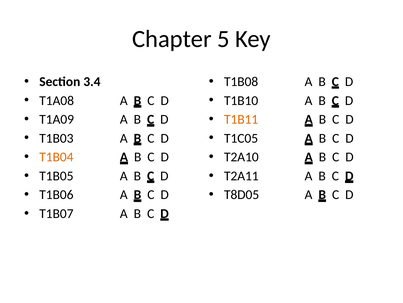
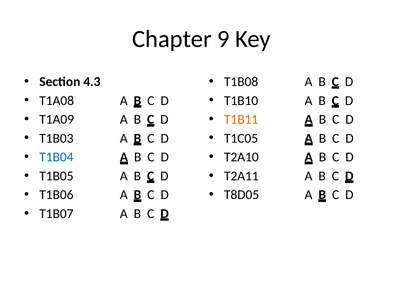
5: 5 -> 9 (223, 39)
3.4: 3.4 -> 4.3 (92, 82)
T1B04 colour: orange -> blue (56, 157)
